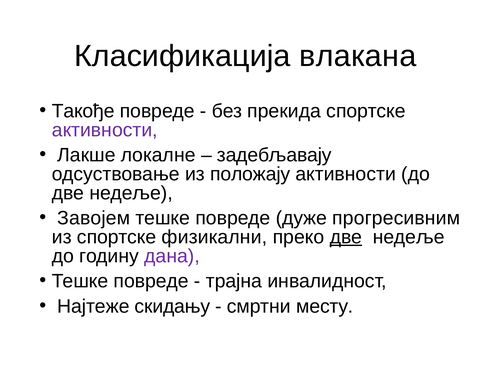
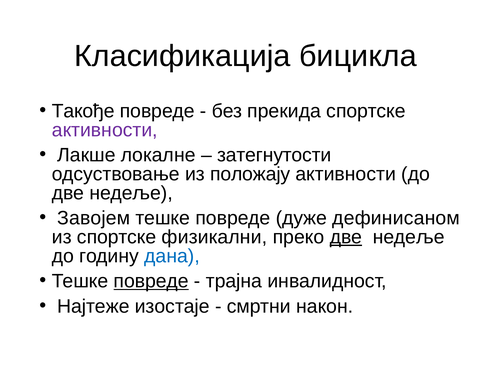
влакана: влакана -> бицикла (358, 56)
задебљавају: задебљавају -> затегнутости (274, 155)
прогресивним: прогресивним -> дефинисаном (396, 218)
дана colour: purple -> blue (172, 256)
повреде underline: none -> present (151, 281)
скидању: скидању -> изостаје (172, 306)
месту: месту -> након (325, 306)
